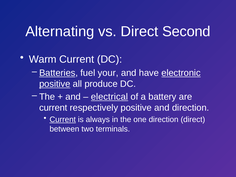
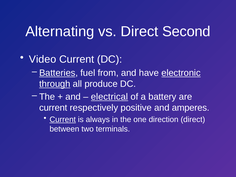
Warm: Warm -> Video (43, 59)
your: your -> from (108, 73)
positive: positive -> through (55, 84)
and direction: direction -> amperes (191, 108)
